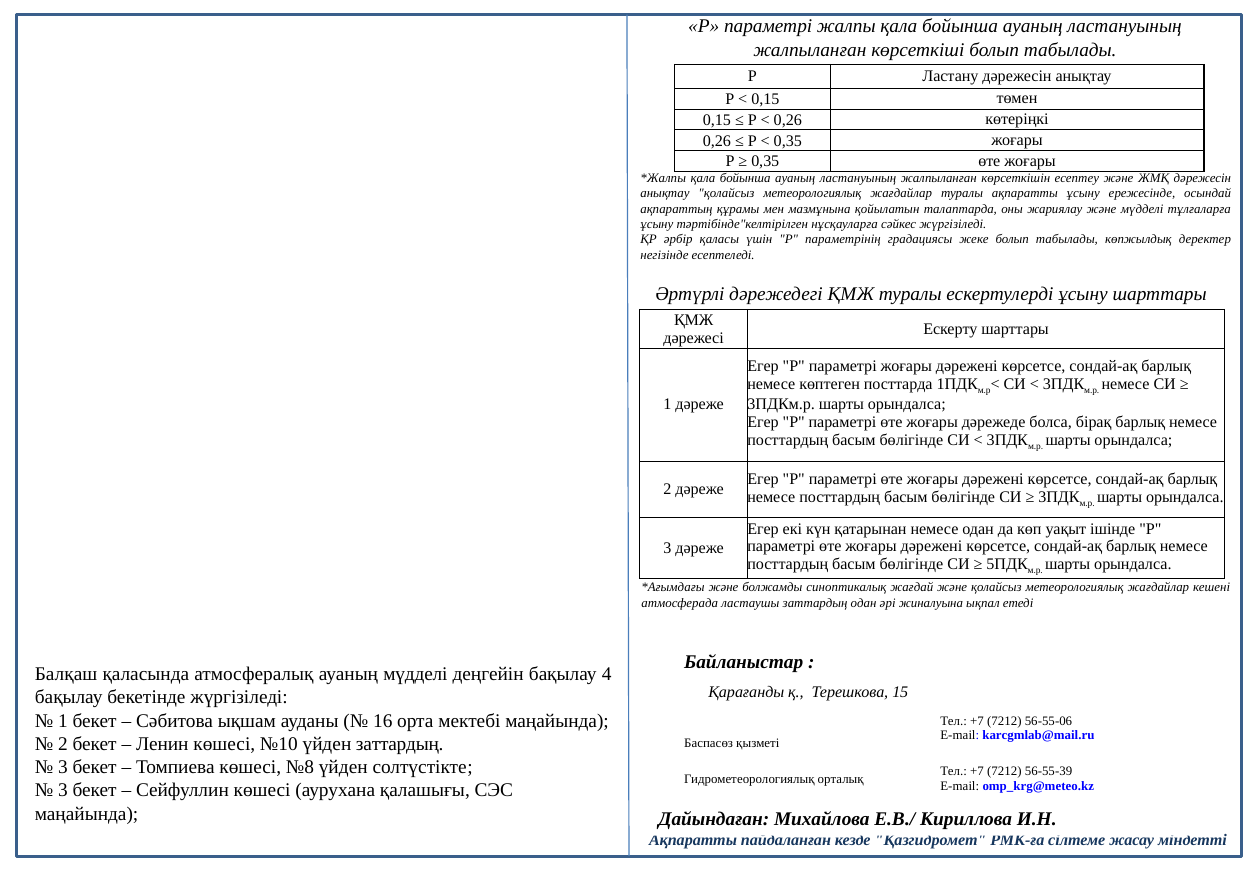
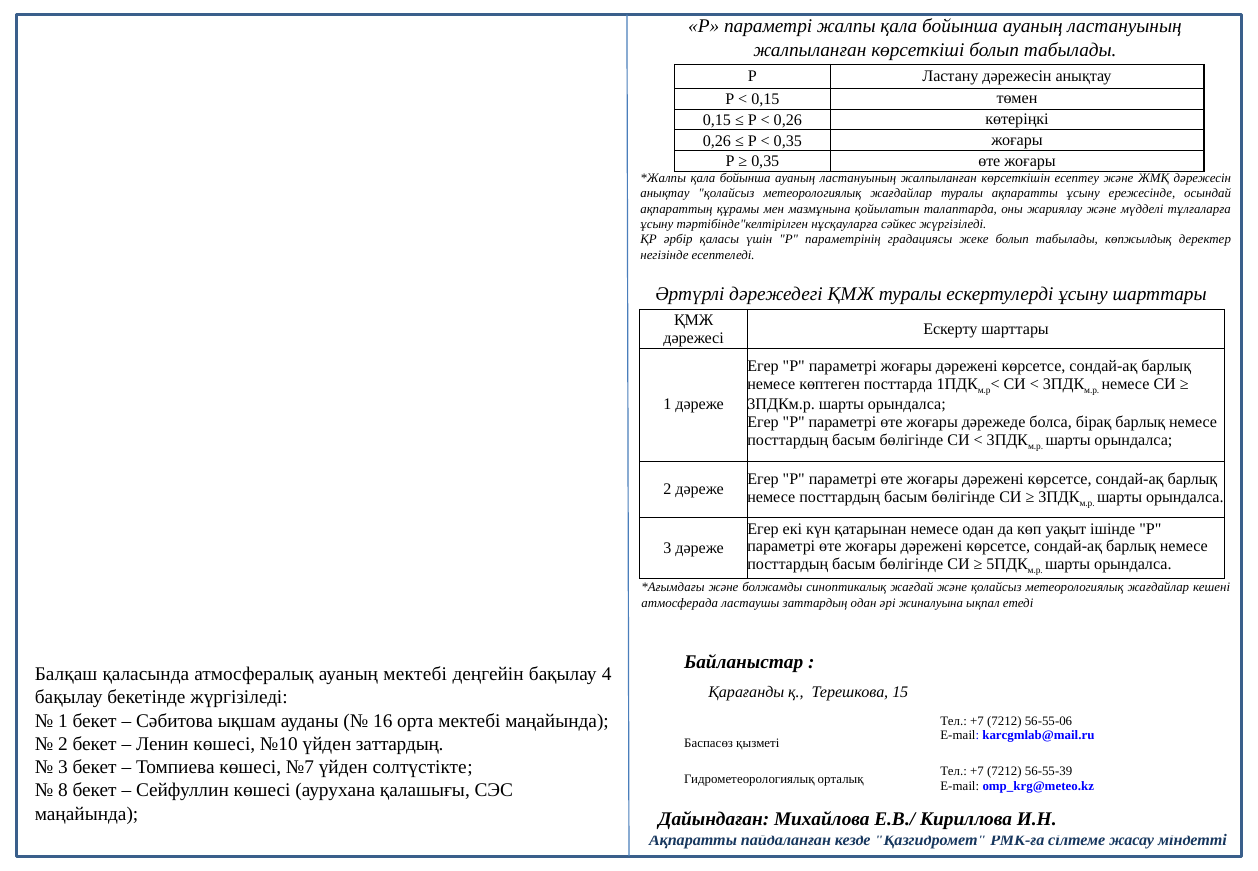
ауаның мүдделі: мүдделі -> мектебі (415, 674)
№8: №8 -> №7 (300, 767)
3: 3 -> 8 (63, 790)
